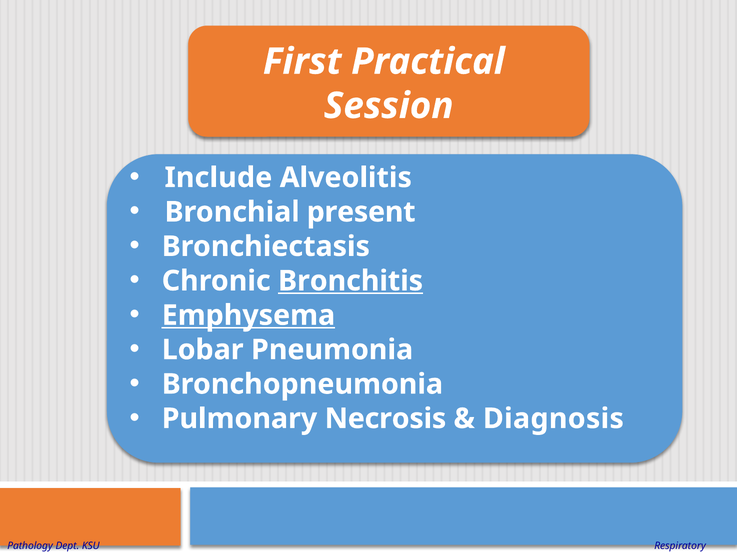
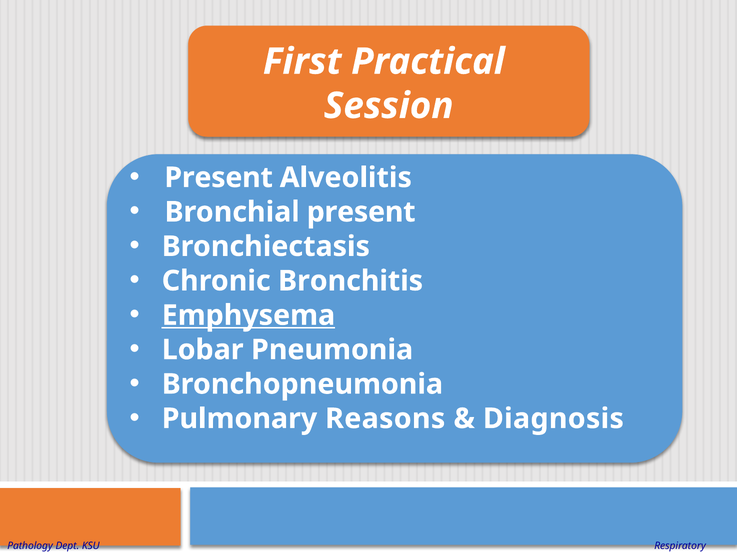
Include: Include -> Present (219, 178)
Bronchitis underline: present -> none (351, 281)
Necrosis: Necrosis -> Reasons (385, 418)
